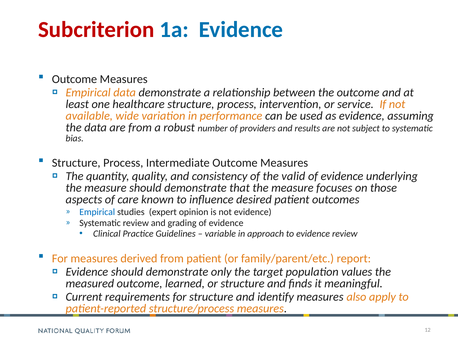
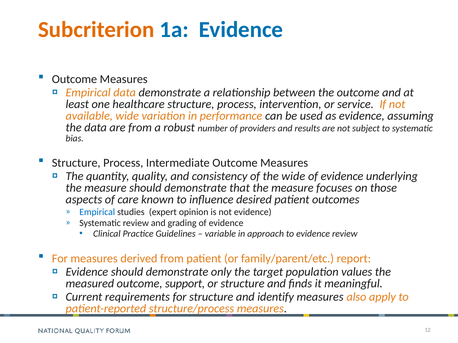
Subcriterion colour: red -> orange (96, 30)
the valid: valid -> wide (293, 176)
learned: learned -> support (185, 284)
